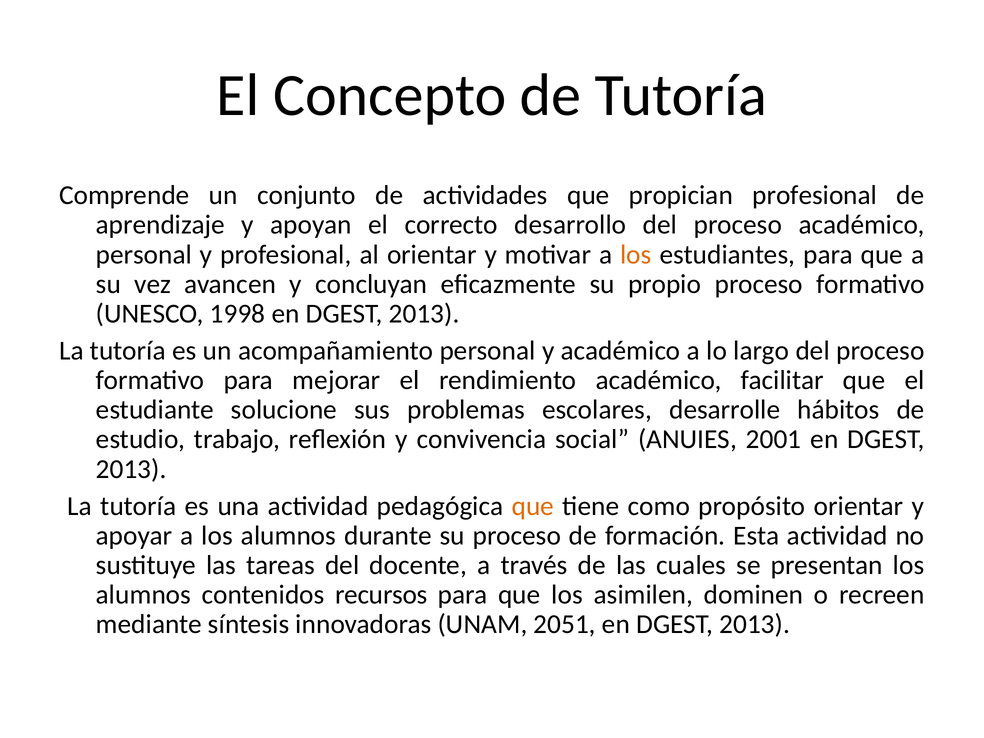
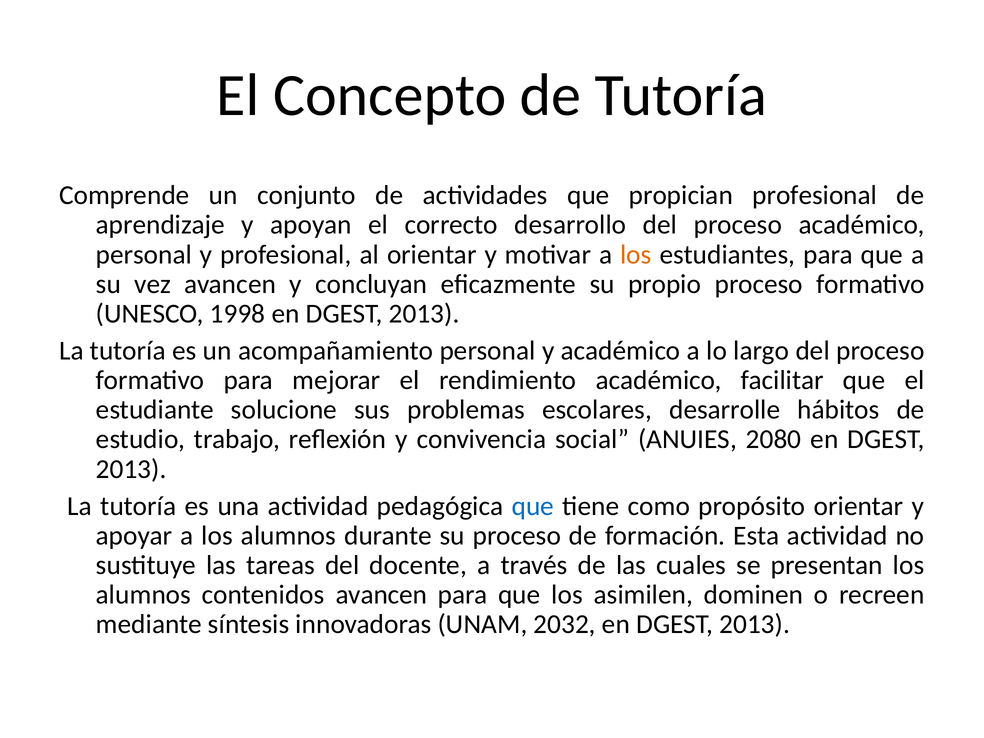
2001: 2001 -> 2080 (774, 439)
que colour: orange -> blue (533, 506)
contenidos recursos: recursos -> avancen (381, 595)
2051: 2051 -> 2032 (565, 624)
